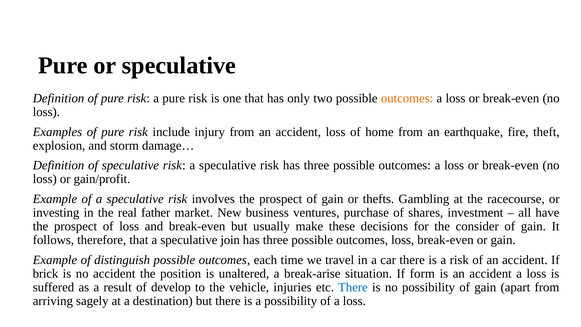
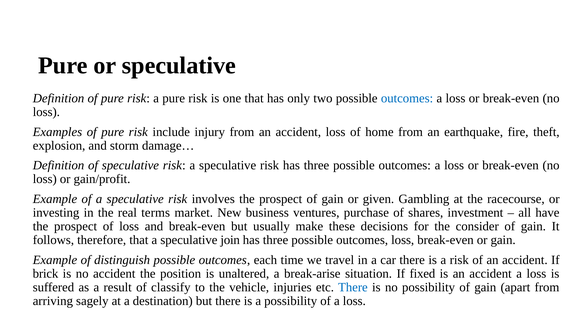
outcomes colour: orange -> blue (407, 98)
thefts: thefts -> given (378, 199)
father: father -> terms (156, 213)
form: form -> fixed (422, 273)
develop: develop -> classify (171, 287)
